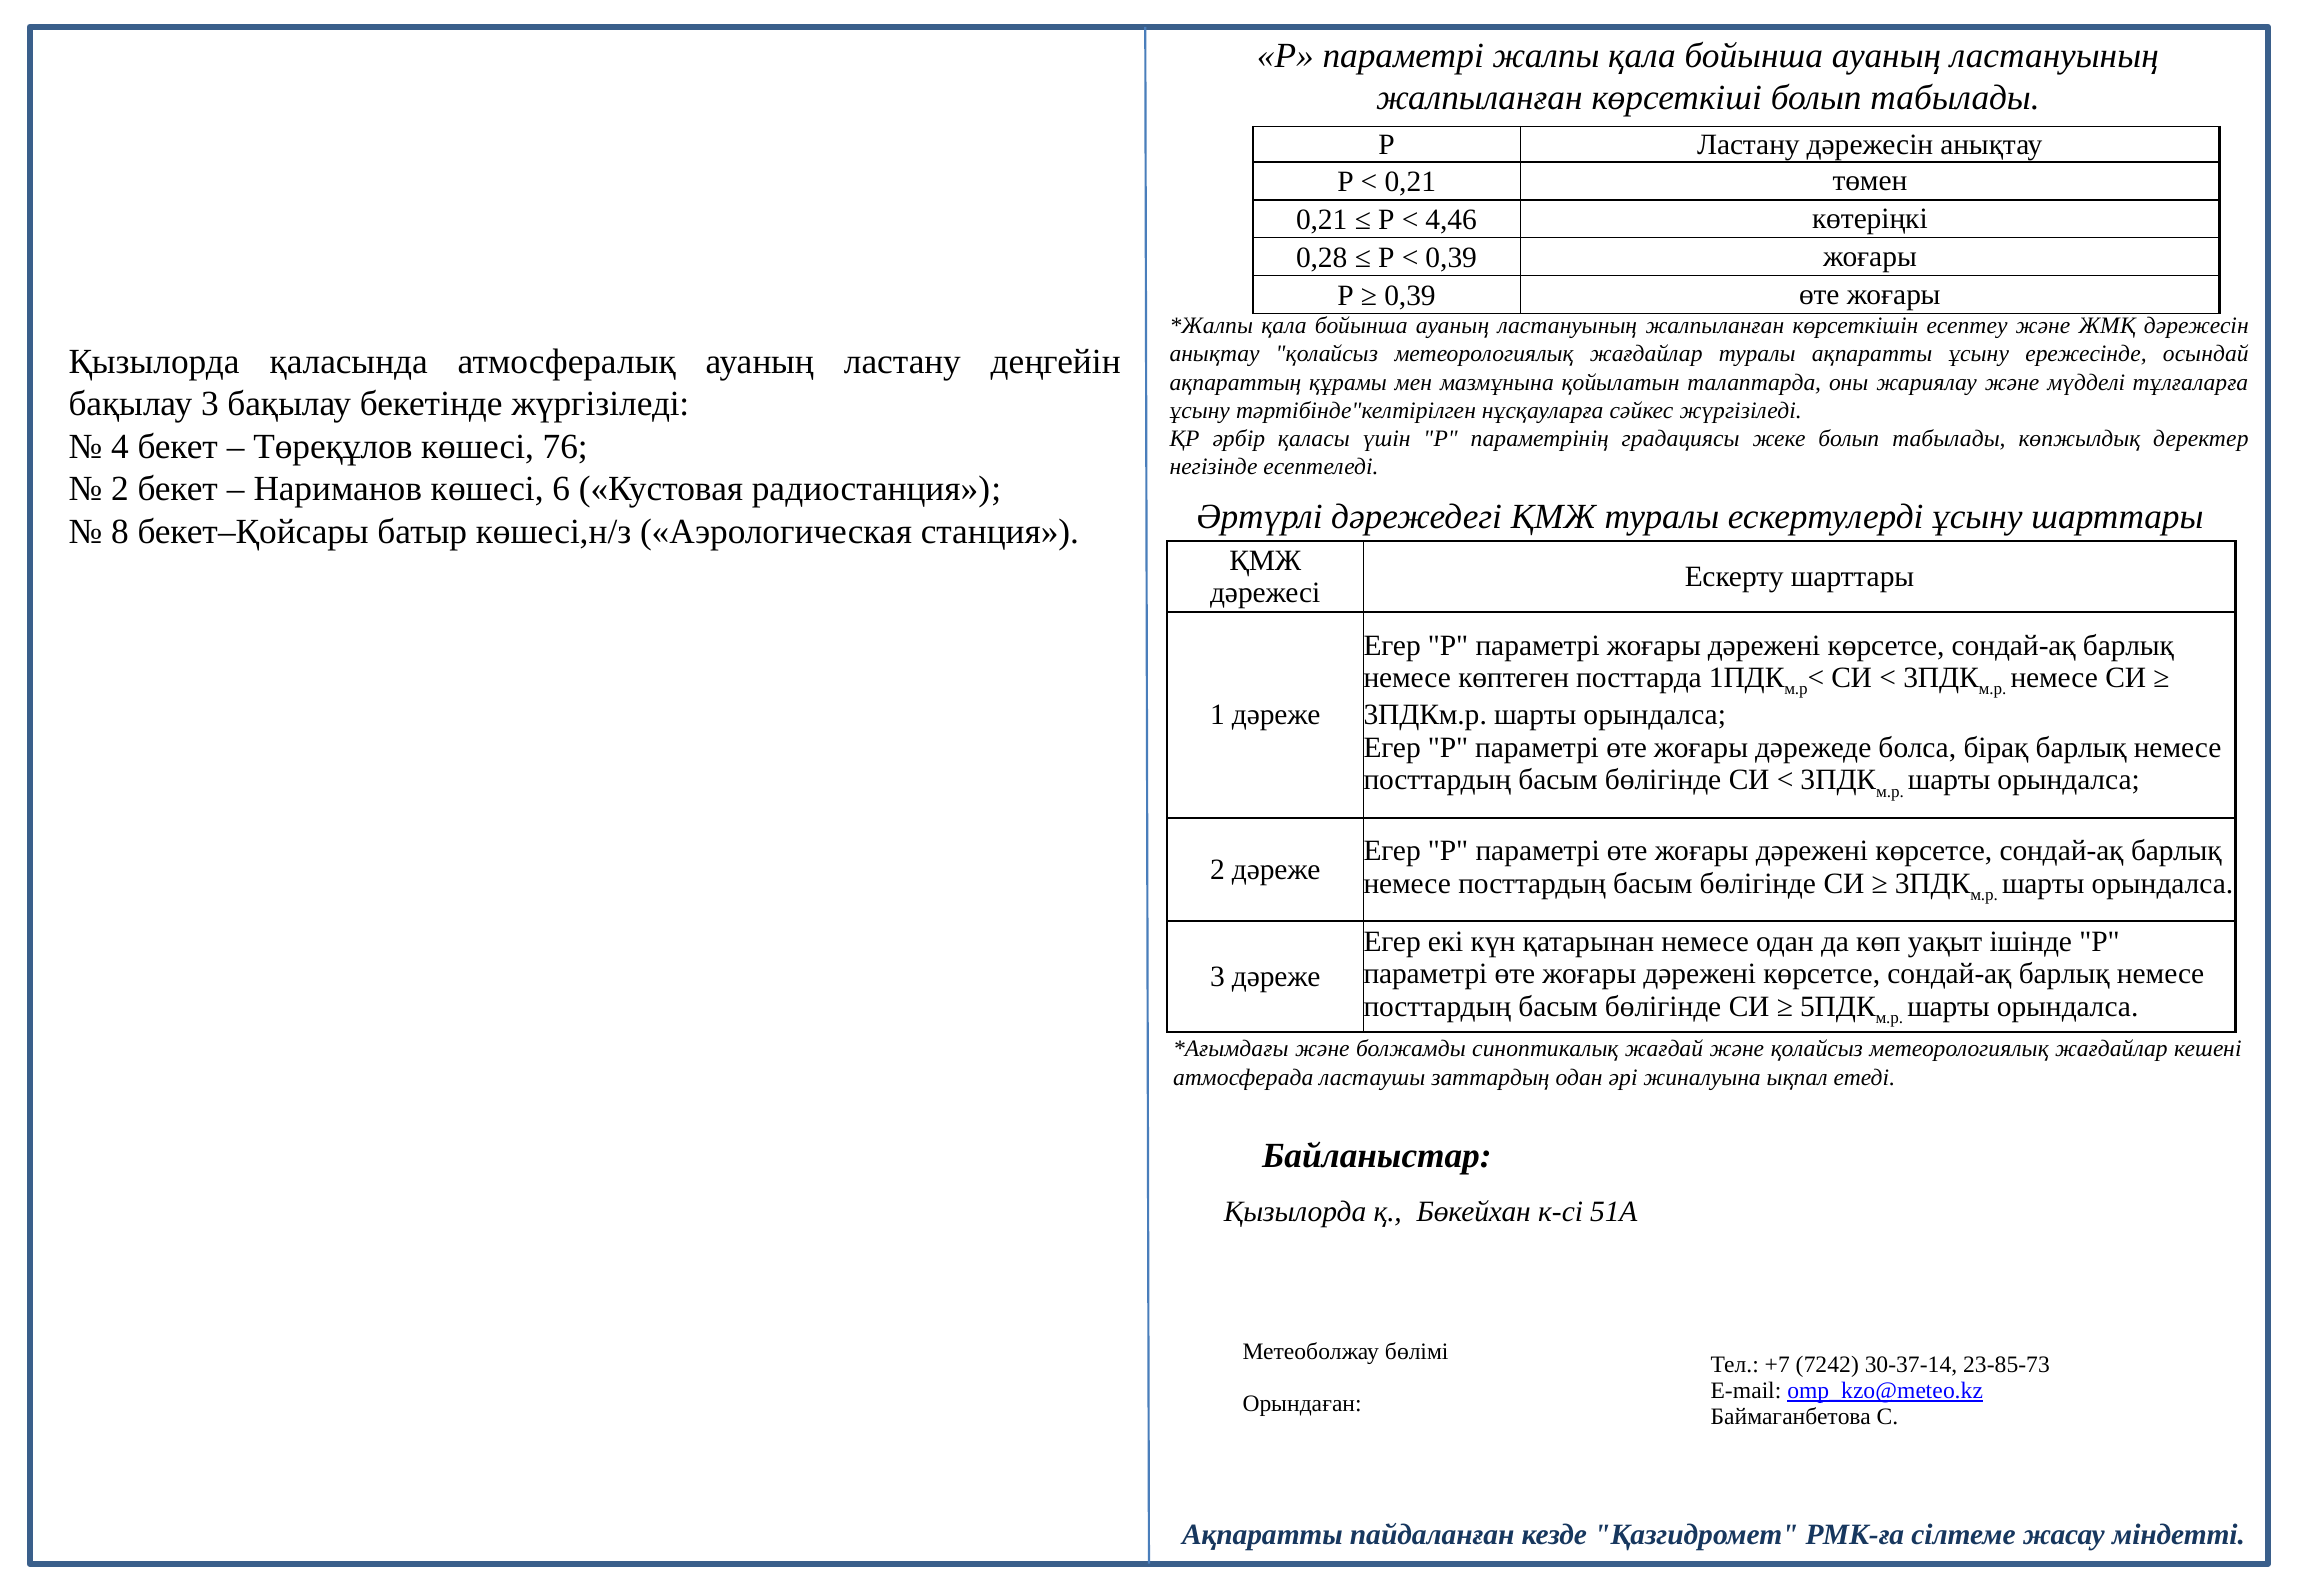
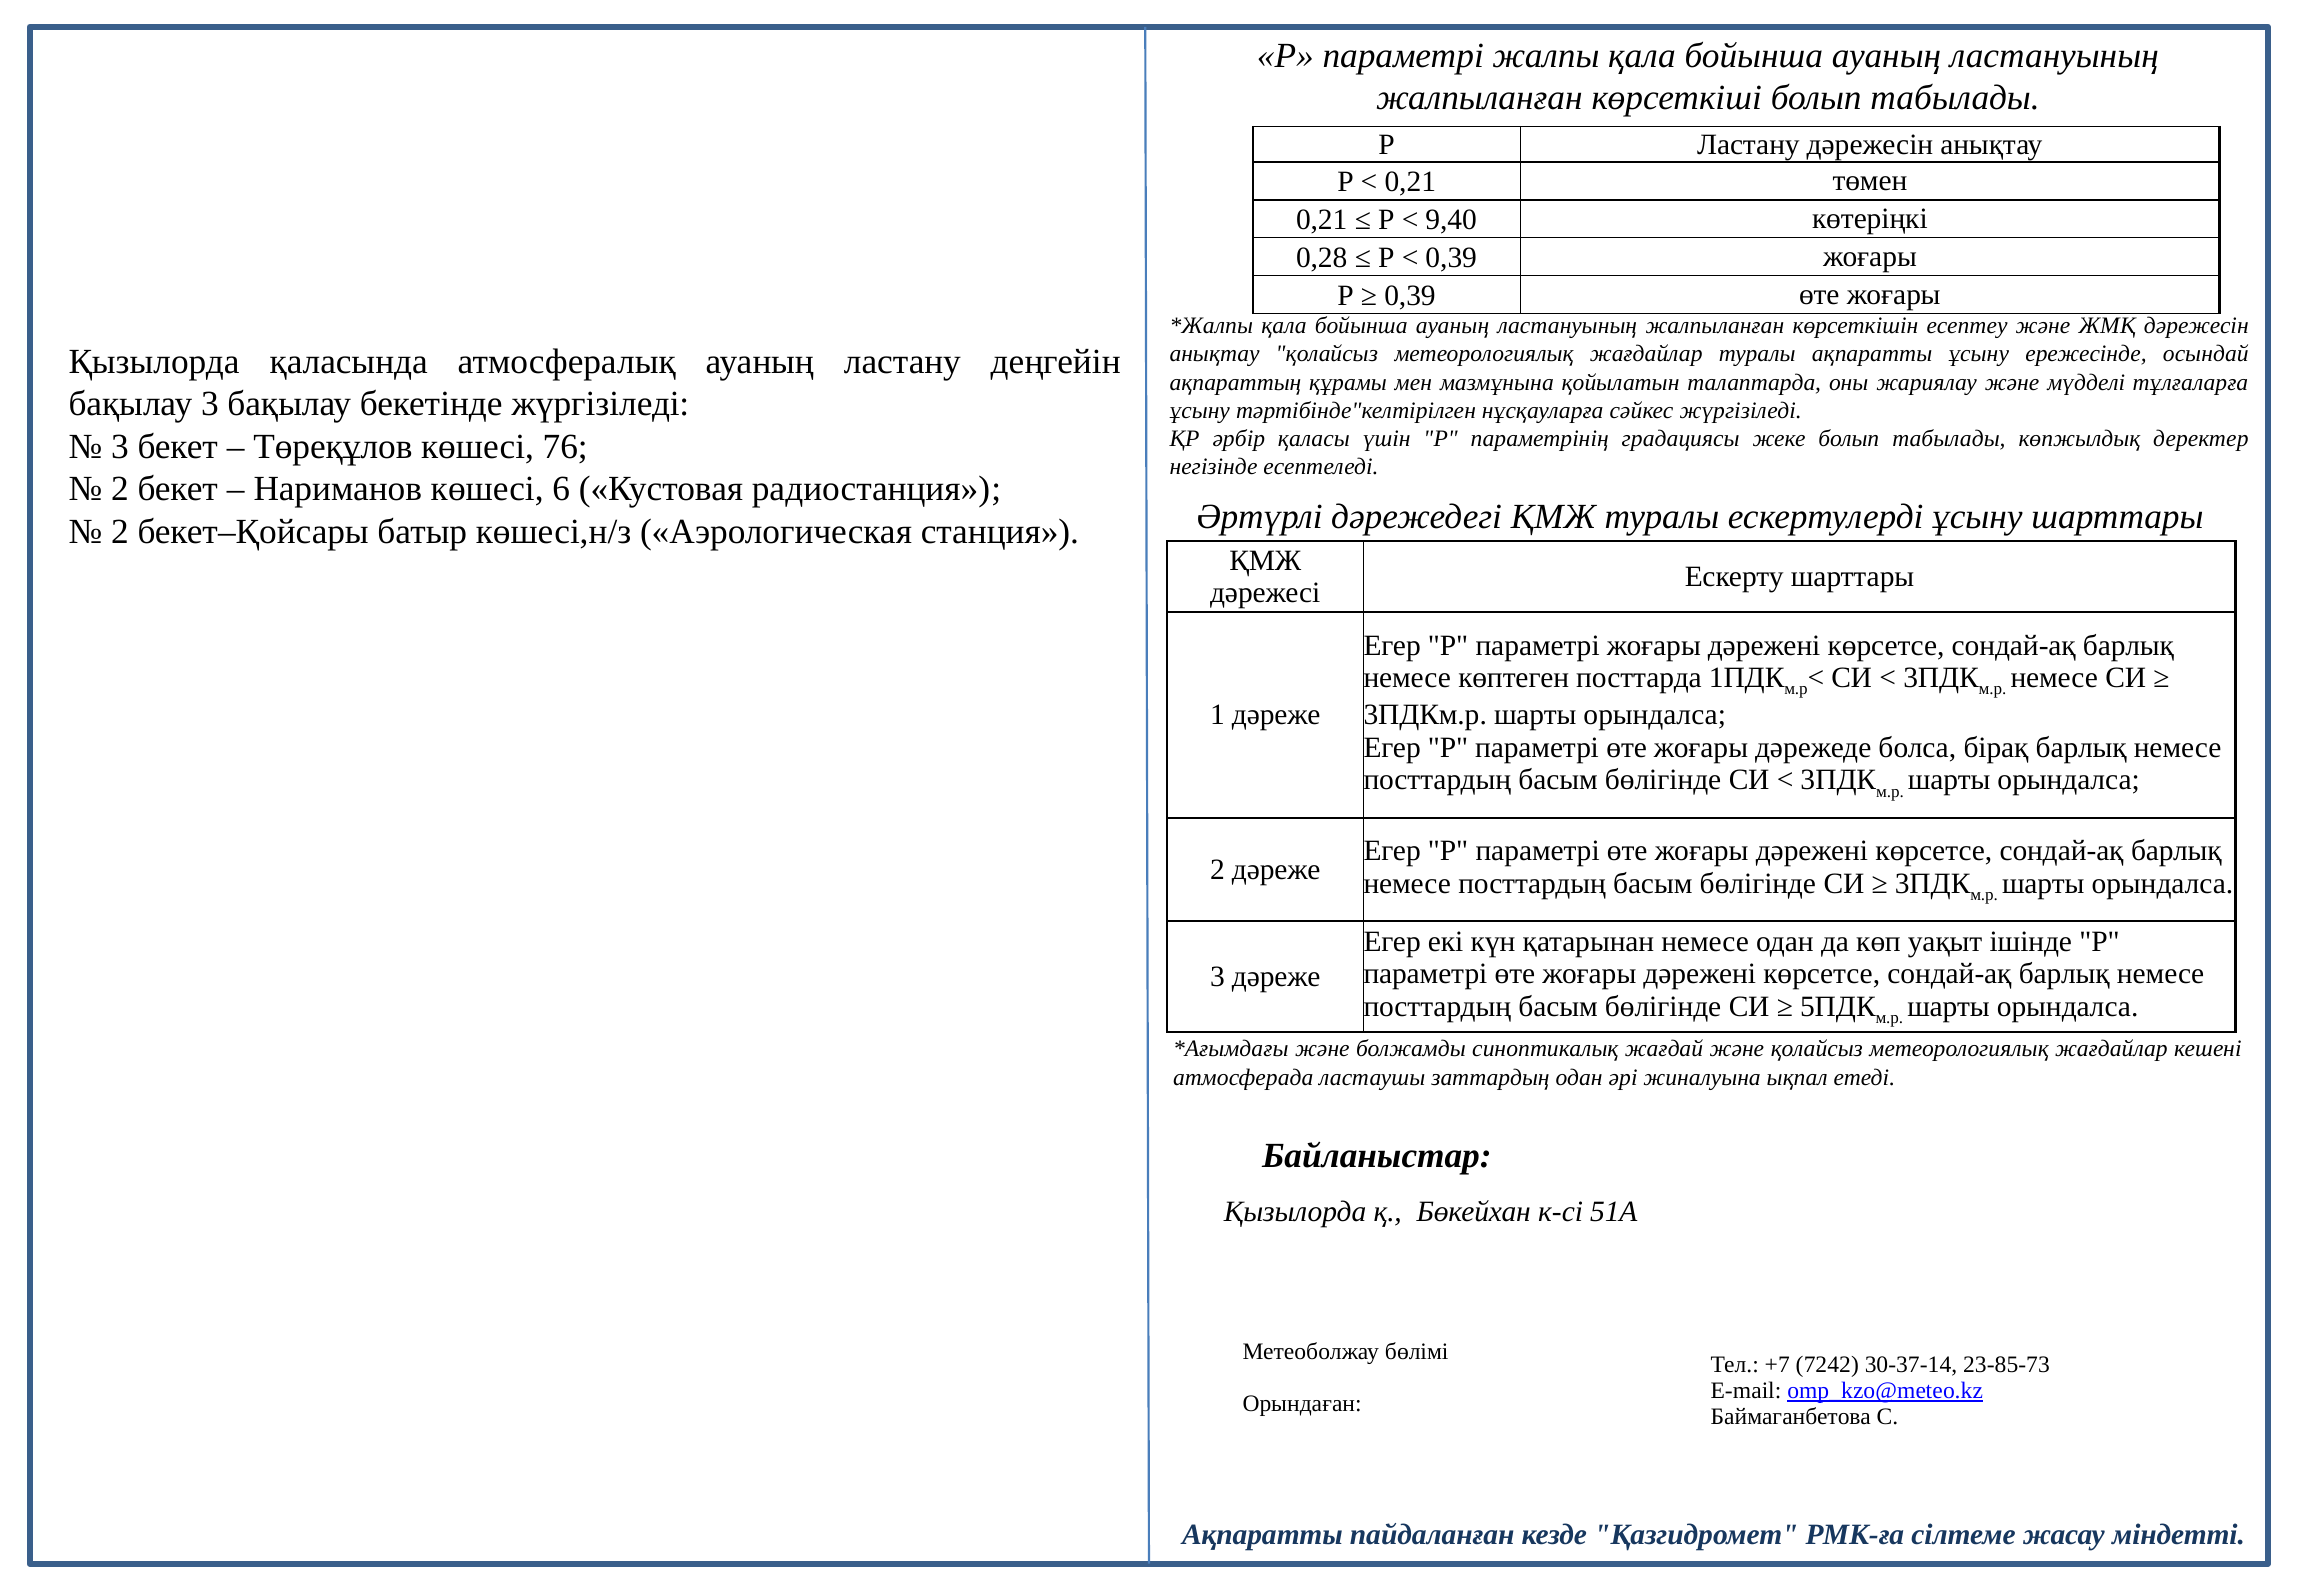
4,46: 4,46 -> 9,40 (1451, 220)
4: 4 -> 3 (120, 447)
8: 8 -> 2 (120, 531)
